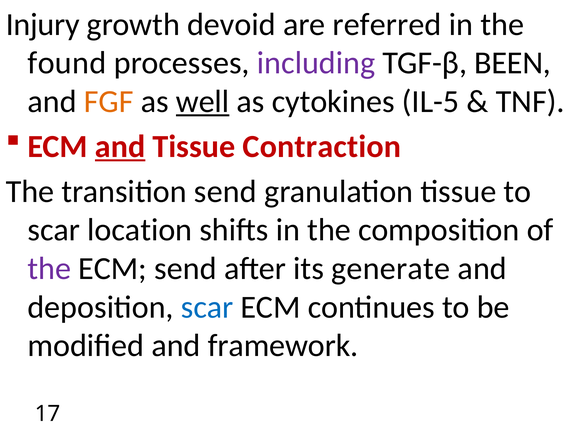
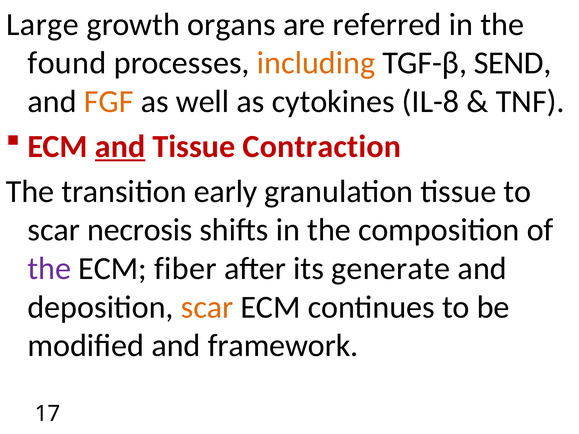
Injury: Injury -> Large (42, 24)
devoid: devoid -> organs (231, 24)
including colour: purple -> orange (316, 63)
BEEN: BEEN -> SEND (513, 63)
well underline: present -> none (203, 102)
IL-5: IL-5 -> IL-8 (431, 102)
transition send: send -> early (226, 192)
location: location -> necrosis (140, 230)
ECM send: send -> fiber (185, 269)
scar colour: blue -> orange (207, 307)
